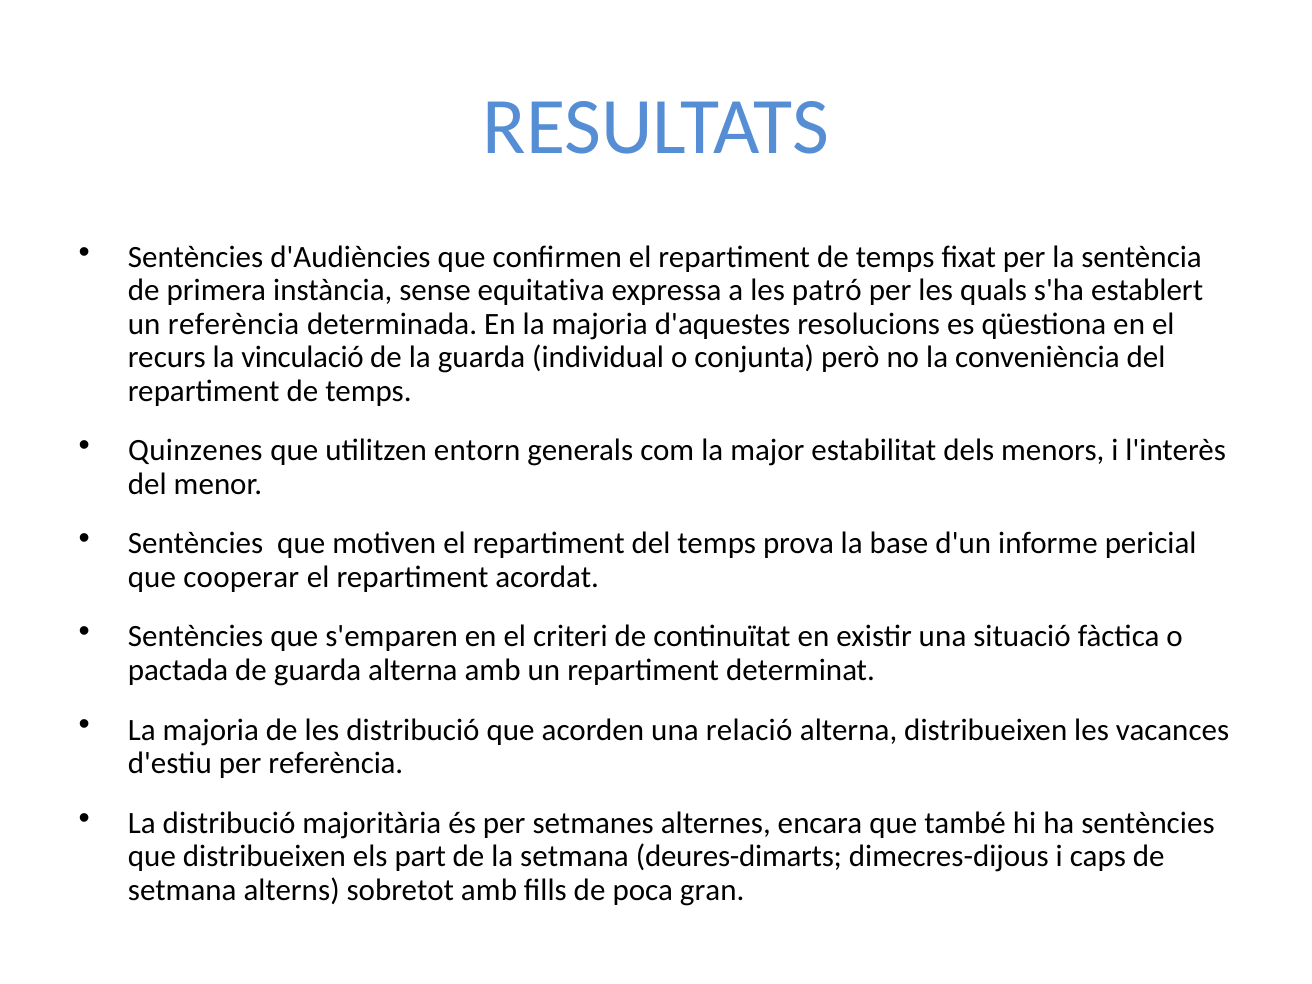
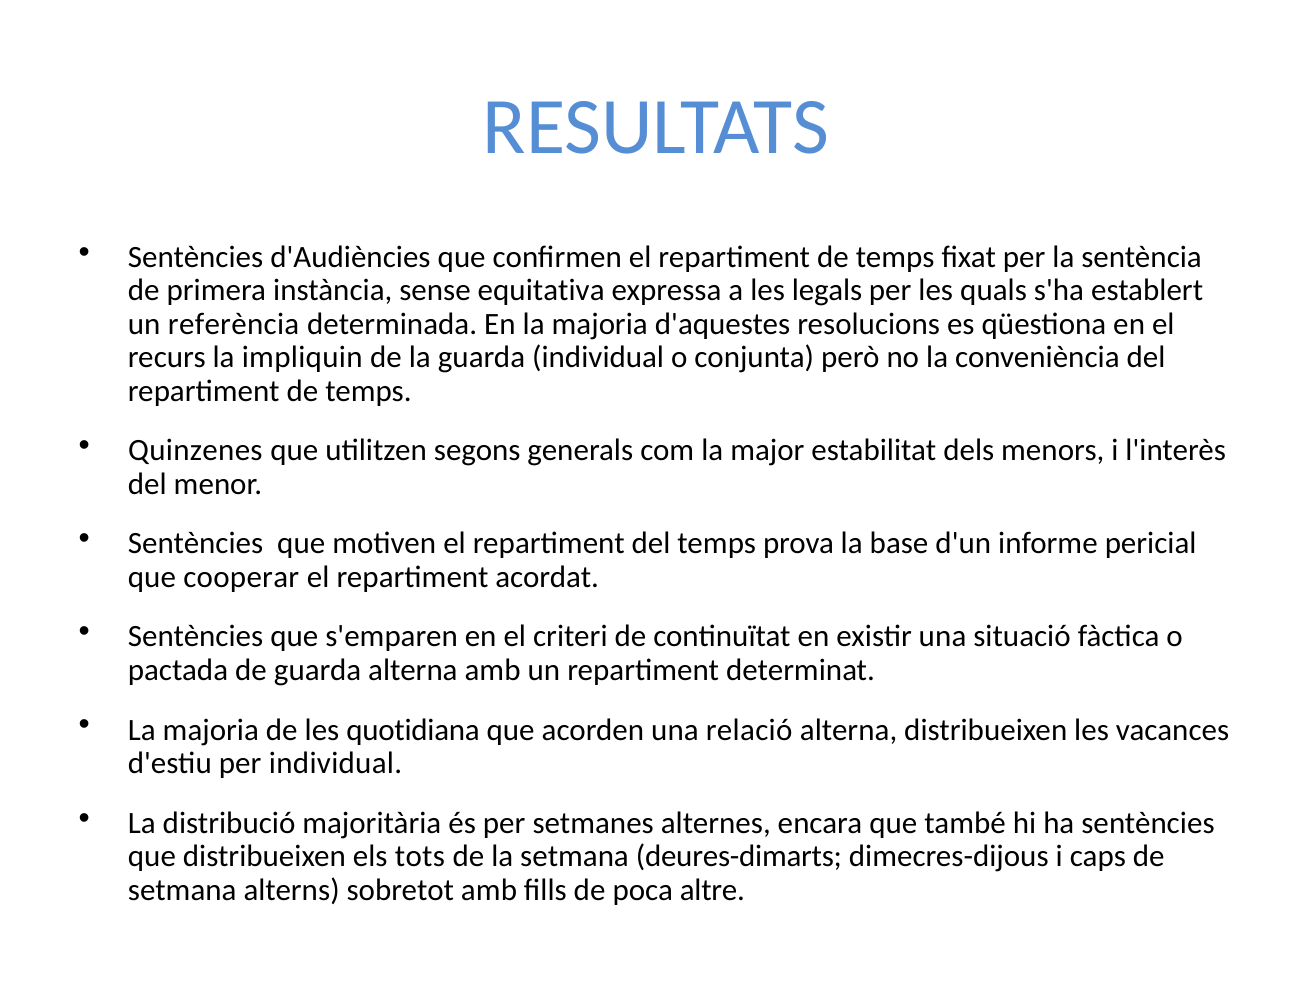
patró: patró -> legals (827, 290)
vinculació: vinculació -> impliquin (302, 357)
entorn: entorn -> segons (477, 450)
les distribució: distribució -> quotidiana (413, 730)
per referència: referència -> individual (336, 763)
part: part -> tots (420, 856)
gran: gran -> altre (712, 890)
